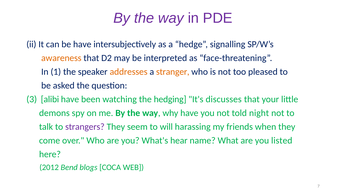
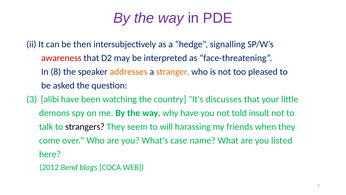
be have: have -> then (82, 44)
awareness colour: orange -> red (61, 58)
1: 1 -> 8 (56, 72)
hedging: hedging -> country (170, 99)
night: night -> insult (259, 113)
strangers colour: purple -> black (85, 126)
hear: hear -> case (179, 140)
